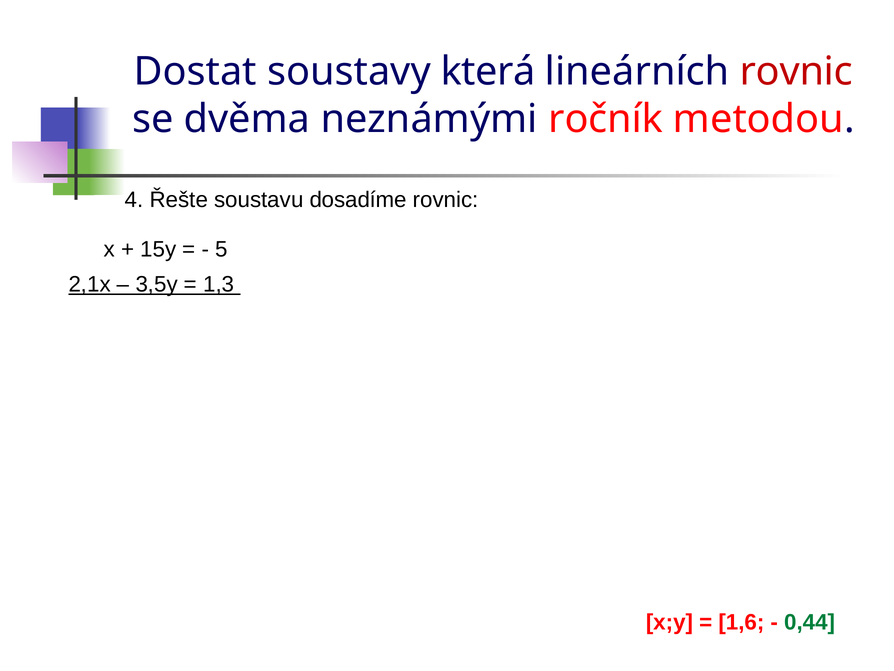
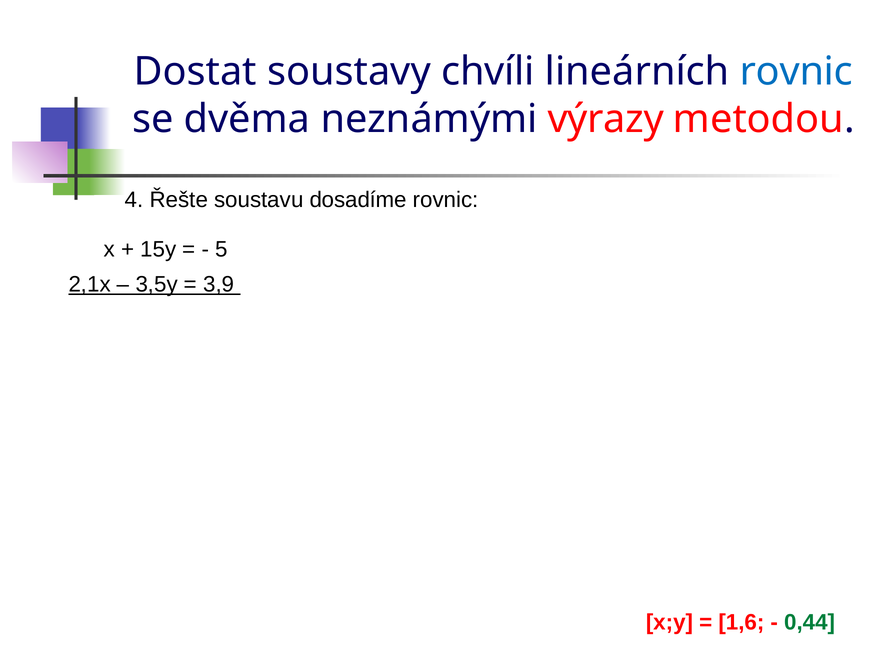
která: která -> chvíli (488, 71)
rovnic colour: red -> blue (796, 71)
ročník: ročník -> výrazy (606, 119)
1,3: 1,3 -> 3,9 (219, 284)
